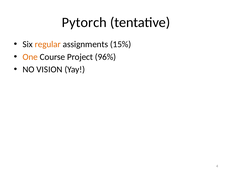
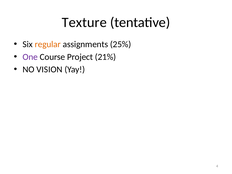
Pytorch: Pytorch -> Texture (84, 22)
15%: 15% -> 25% (121, 44)
One colour: orange -> purple (30, 57)
96%: 96% -> 21% (106, 57)
